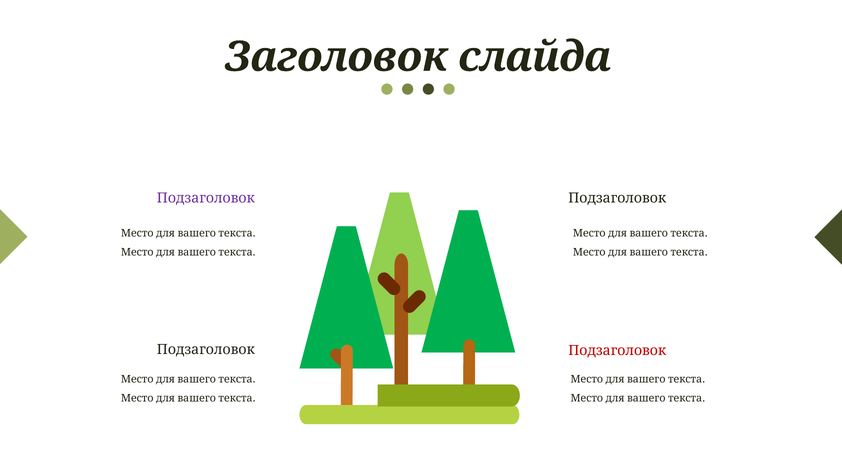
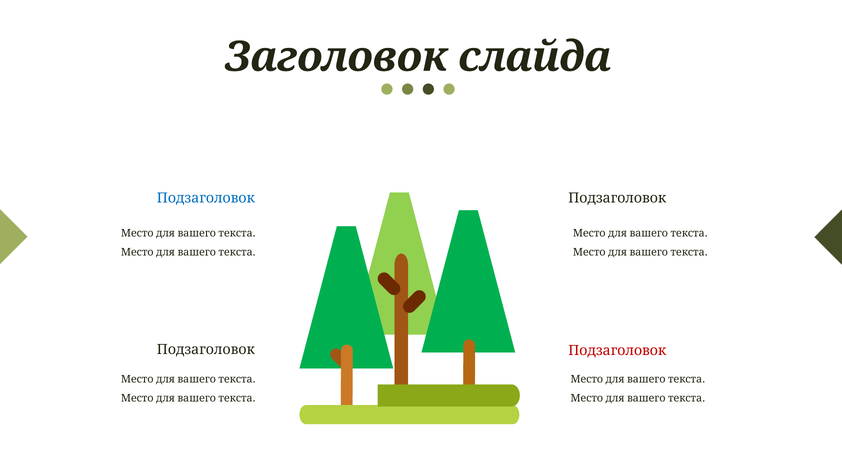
Подзаголовок colour: purple -> blue (206, 198)
